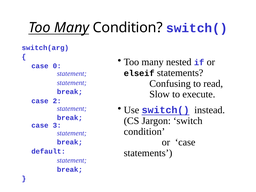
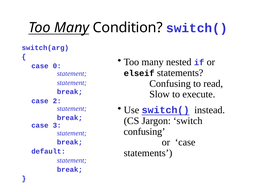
condition: condition -> confusing (144, 132)
